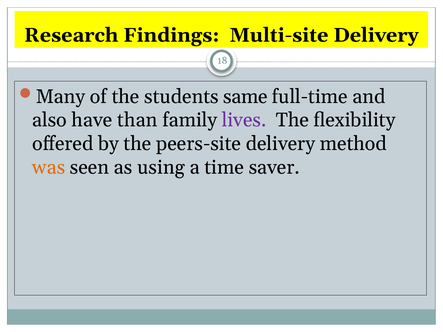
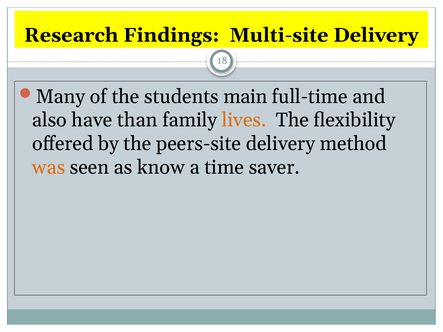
same: same -> main (245, 97)
lives colour: purple -> orange (244, 120)
using: using -> know (161, 167)
